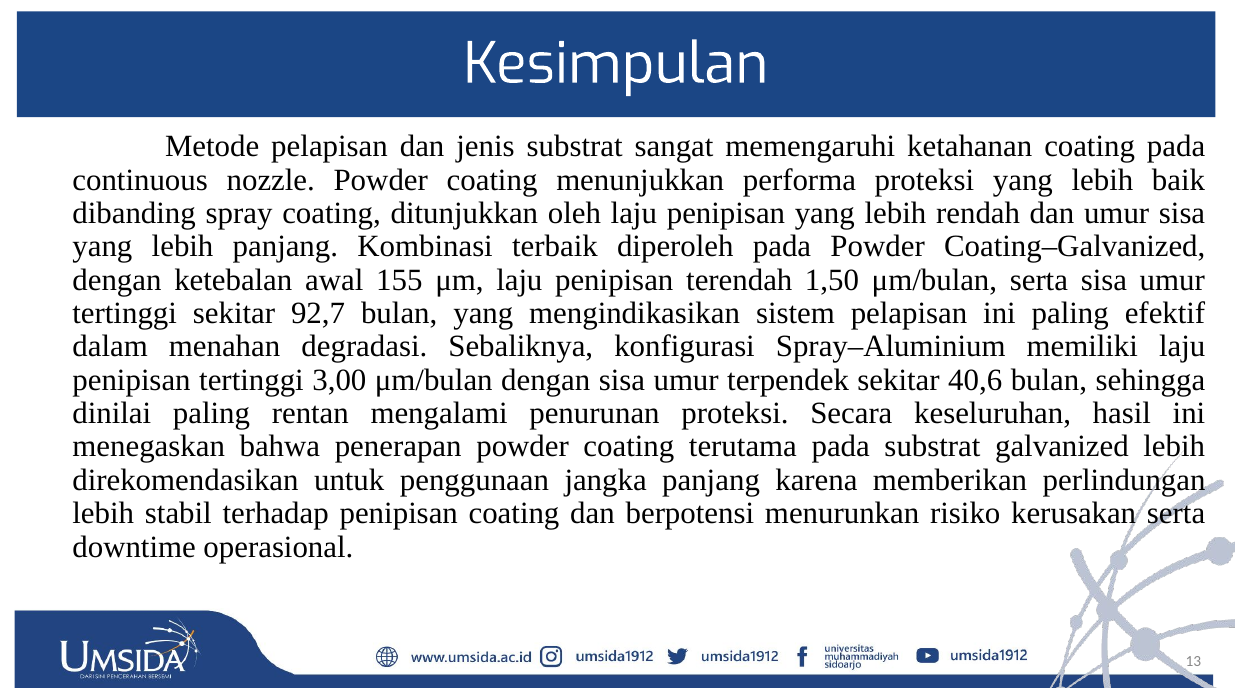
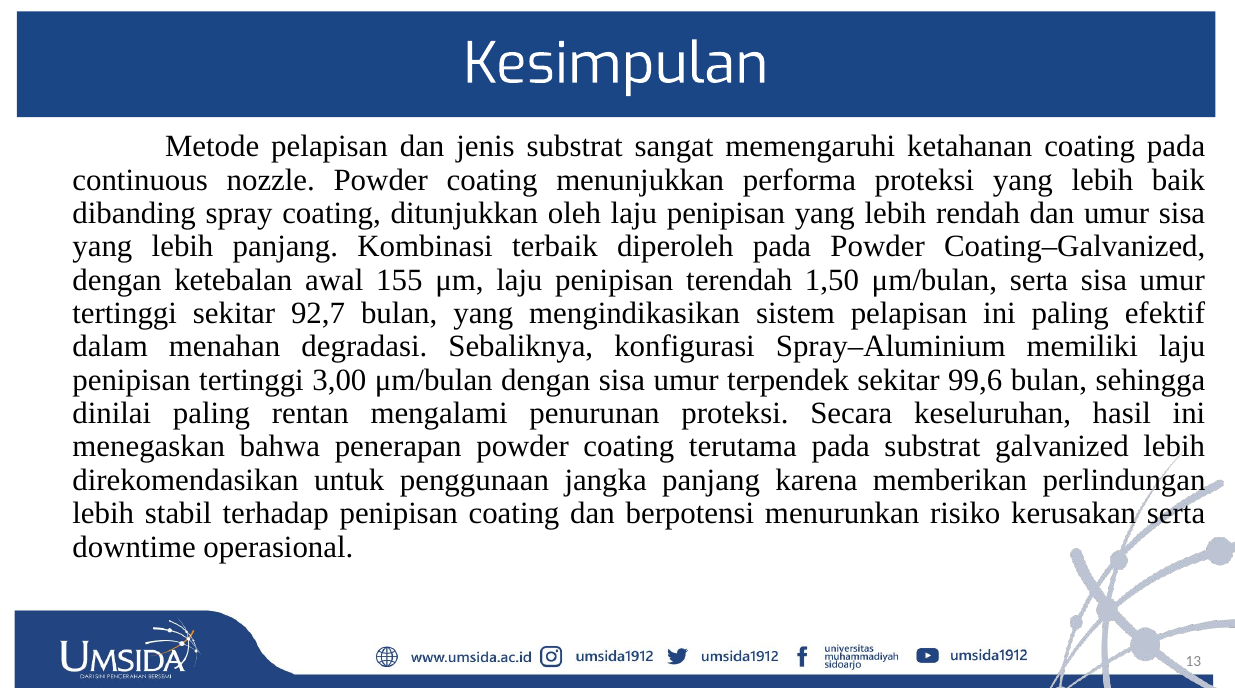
40,6: 40,6 -> 99,6 (975, 380)
